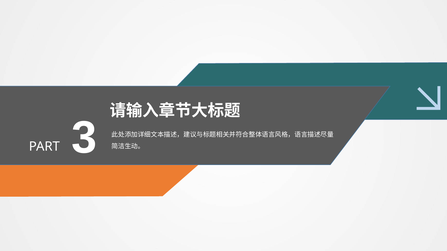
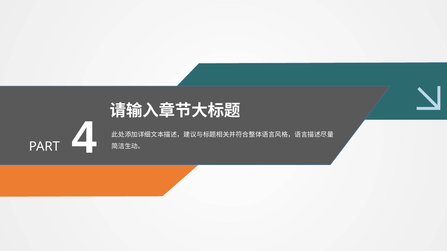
3: 3 -> 4 (84, 138)
